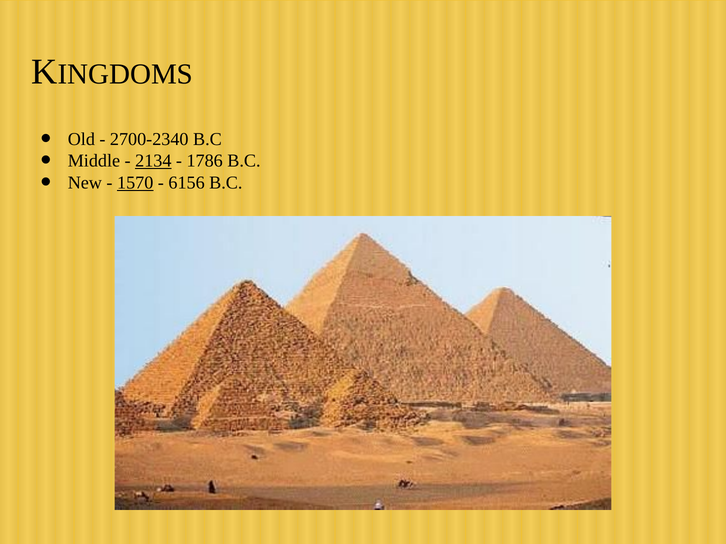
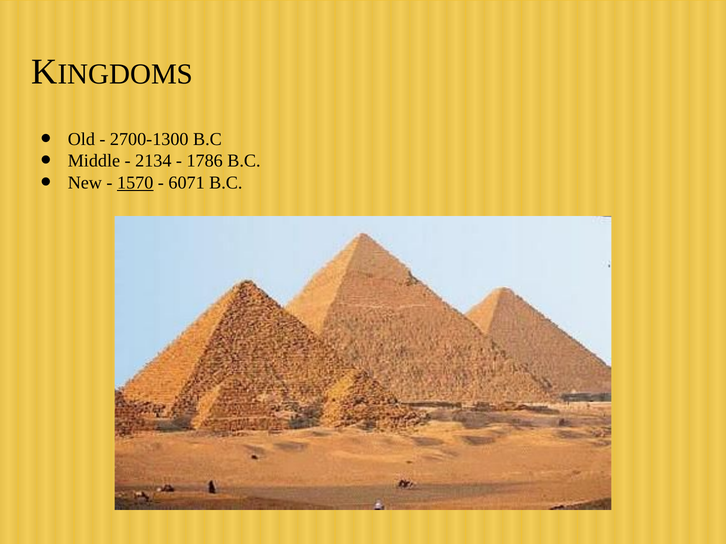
2700-2340: 2700-2340 -> 2700-1300 (149, 139)
2134 underline: present -> none (153, 161)
6156: 6156 -> 6071 (187, 183)
